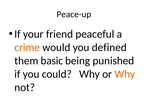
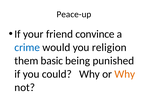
peaceful: peaceful -> convince (95, 34)
crime colour: orange -> blue (27, 47)
defined: defined -> religion (109, 47)
